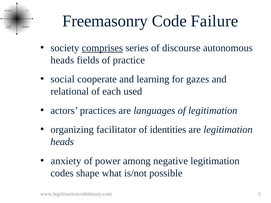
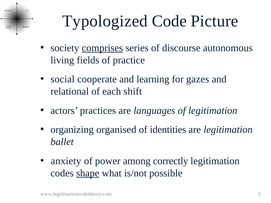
Freemasonry: Freemasonry -> Typologized (105, 21)
Failure: Failure -> Picture (214, 21)
heads: heads -> living (62, 60)
used: used -> shift (133, 91)
facilitator: facilitator -> organised (116, 130)
heads: heads -> ballet (62, 142)
negative: negative -> correctly (171, 161)
shape underline: none -> present (88, 173)
